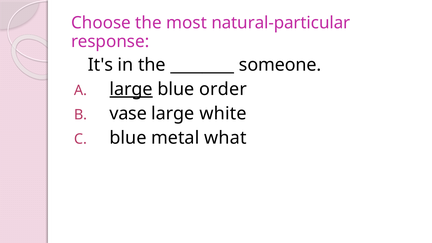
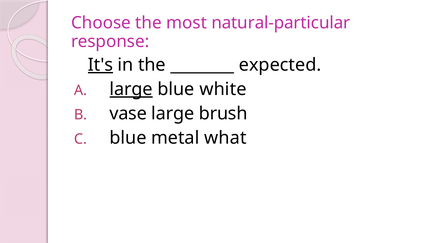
It's underline: none -> present (100, 65)
someone: someone -> expected (280, 65)
order: order -> white (223, 89)
white: white -> brush (223, 114)
